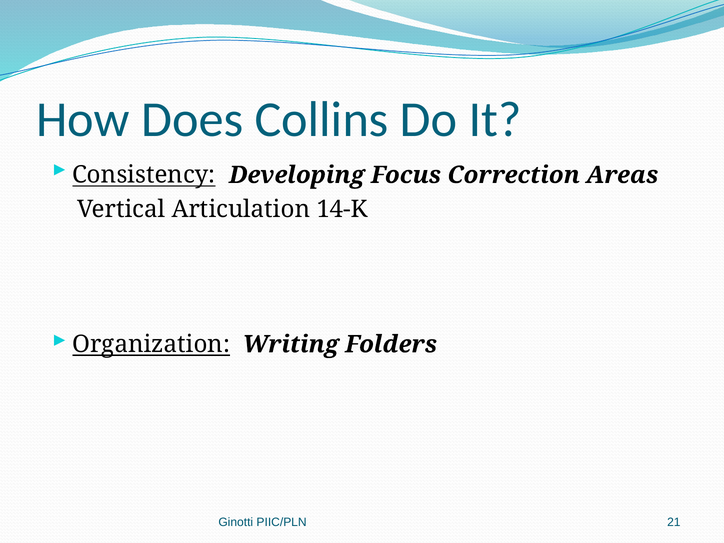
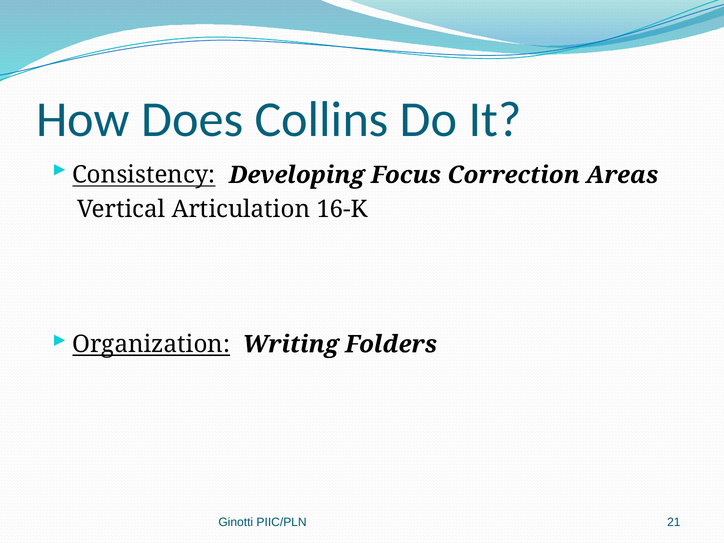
14-K: 14-K -> 16-K (342, 209)
